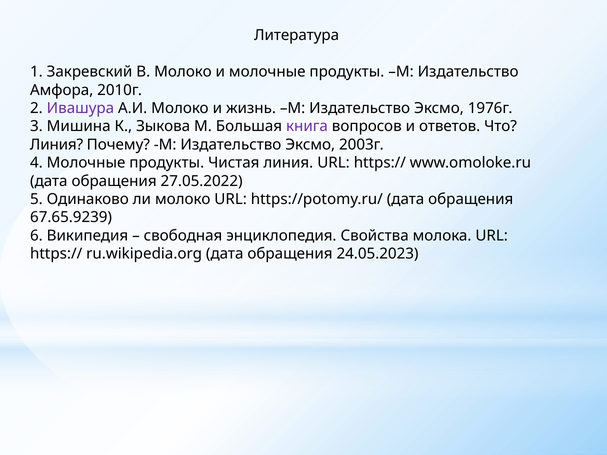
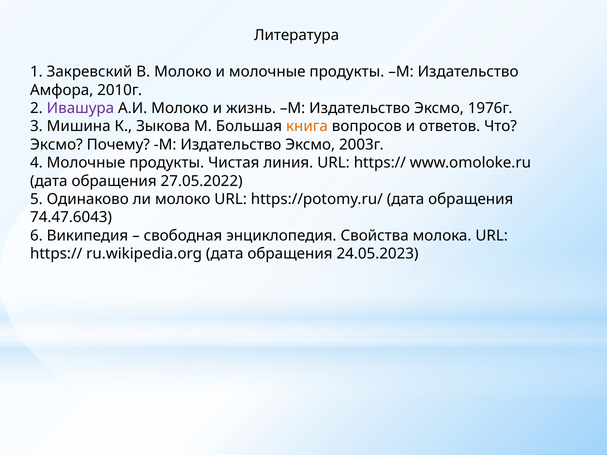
книга colour: purple -> orange (307, 126)
Линия: Линия -> Эксмо (56, 145)
67.65.9239: 67.65.9239 -> 74.47.6043 (71, 218)
